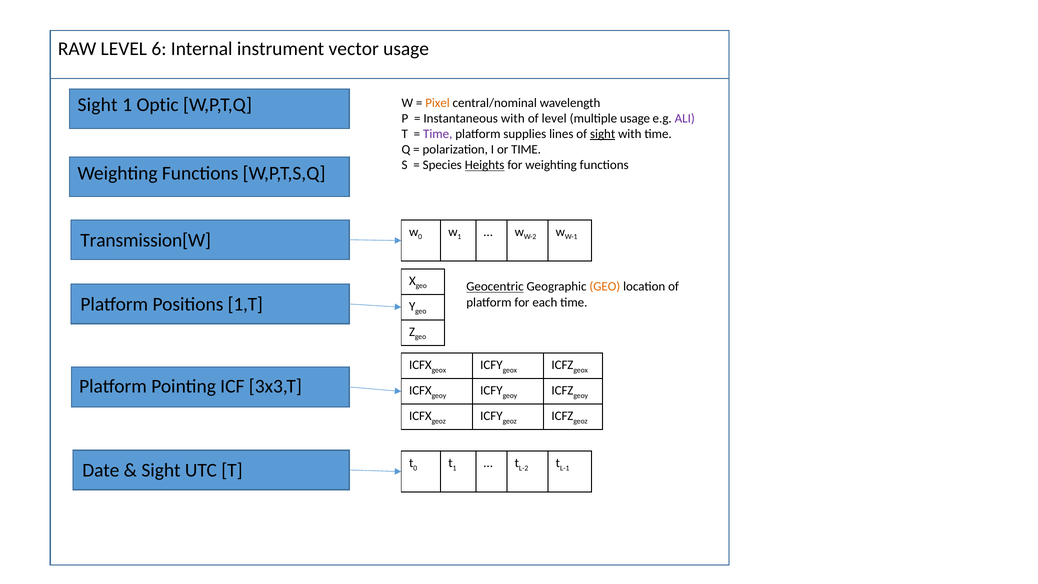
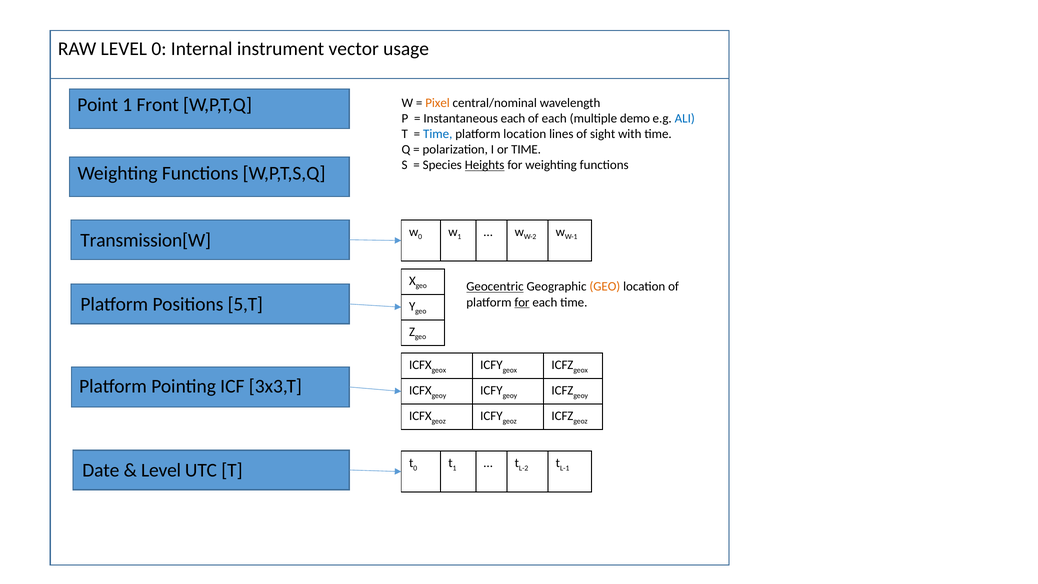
LEVEL 6: 6 -> 0 (159, 49)
Sight: Sight -> Point (98, 105)
Optic: Optic -> Front (158, 105)
Instantaneous with: with -> each (513, 118)
of level: level -> each (554, 118)
multiple usage: usage -> demo (635, 118)
ALI colour: purple -> blue (685, 118)
Time colour: purple -> blue (438, 134)
platform supplies: supplies -> location (525, 134)
sight underline: present -> none (603, 134)
1,T: 1,T -> 5,T (245, 304)
for underline: none -> present (522, 302)
Sight: Sight -> Level (161, 470)
